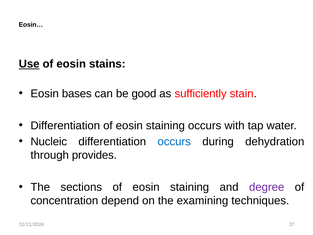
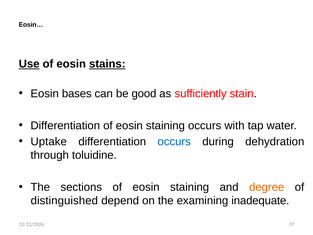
stains underline: none -> present (107, 64)
Nucleic: Nucleic -> Uptake (49, 141)
provides: provides -> toluidine (94, 155)
degree colour: purple -> orange (267, 187)
concentration: concentration -> distinguished (64, 201)
techniques: techniques -> inadequate (260, 201)
